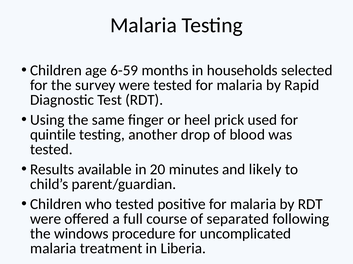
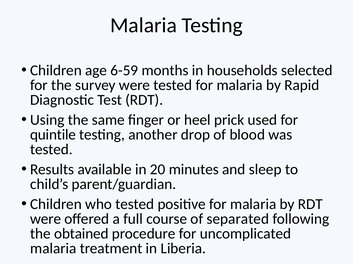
likely: likely -> sleep (265, 170)
windows: windows -> obtained (81, 234)
